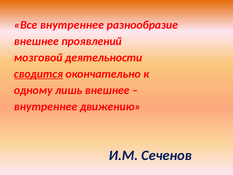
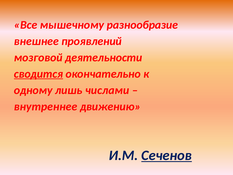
Все внутреннее: внутреннее -> мышечному (72, 25)
лишь внешнее: внешнее -> числами (107, 90)
Сеченов underline: none -> present (167, 155)
